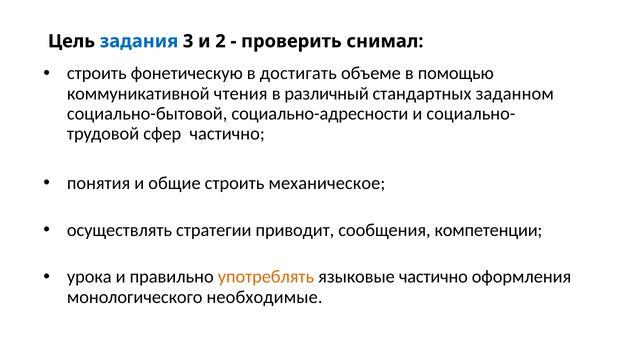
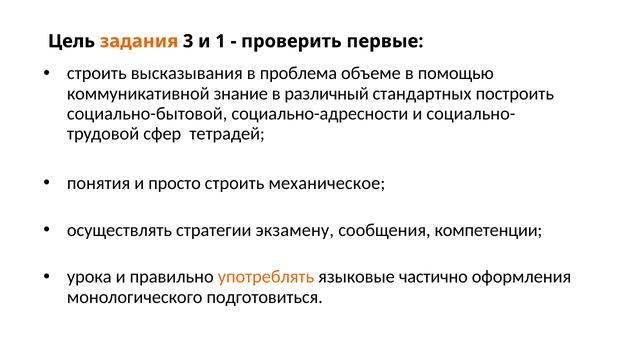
задания colour: blue -> orange (139, 41)
2: 2 -> 1 (221, 41)
снимал: снимал -> первые (385, 41)
фонетическую: фонетическую -> высказывания (187, 73)
достигать: достигать -> проблема (298, 73)
чтения: чтения -> знание (241, 93)
заданном: заданном -> построить (515, 93)
сфер частично: частично -> тетрадей (227, 134)
общие: общие -> просто (175, 183)
приводит: приводит -> экзамену (295, 230)
необходимые: необходимые -> подготовиться (265, 297)
